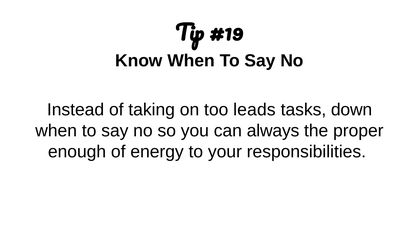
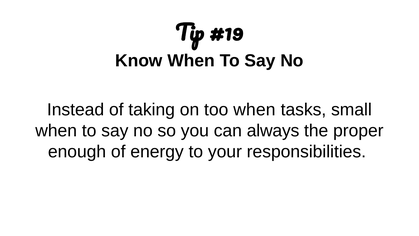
too leads: leads -> when (254, 110)
down: down -> small (351, 110)
